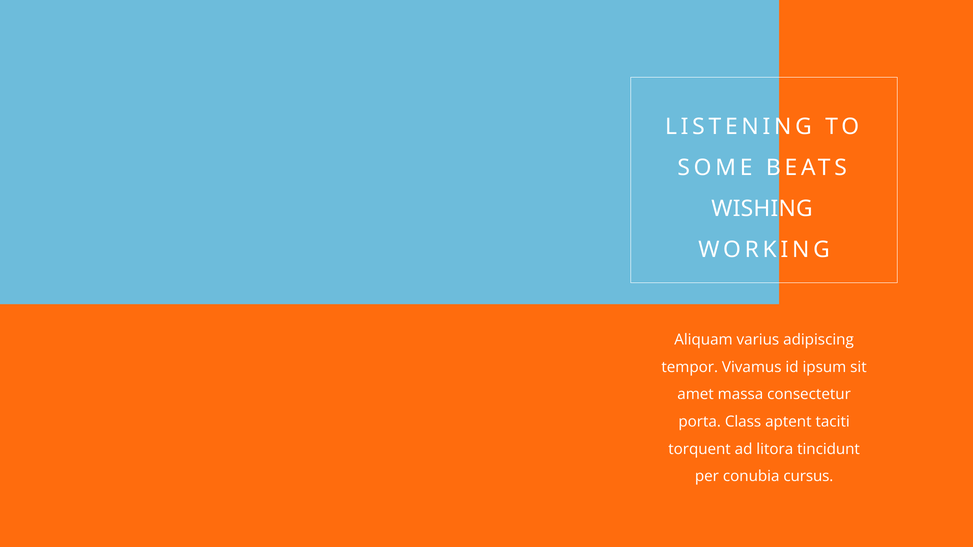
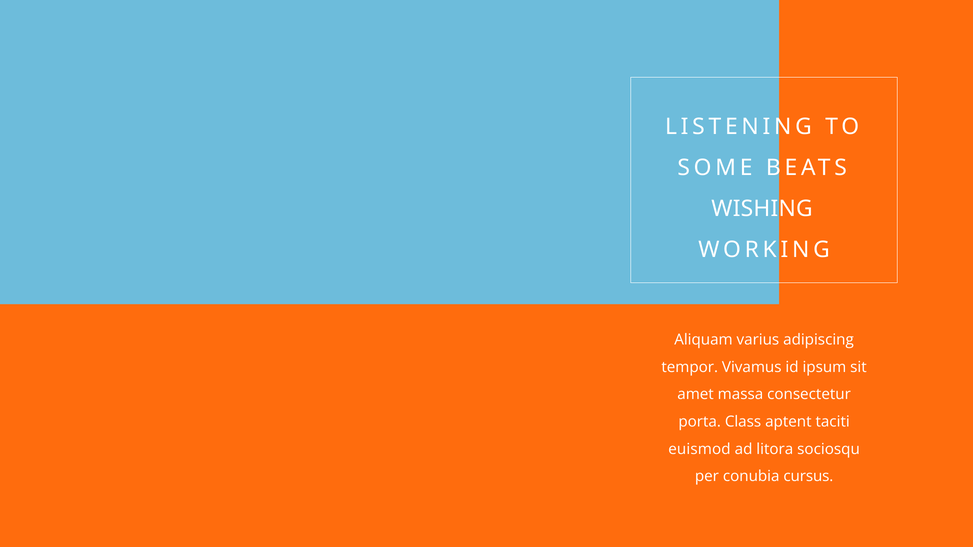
torquent: torquent -> euismod (699, 449)
tincidunt: tincidunt -> sociosqu (829, 449)
